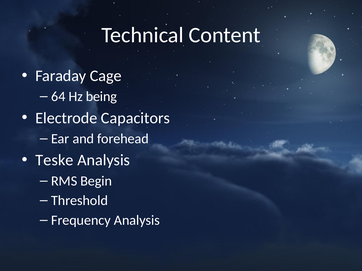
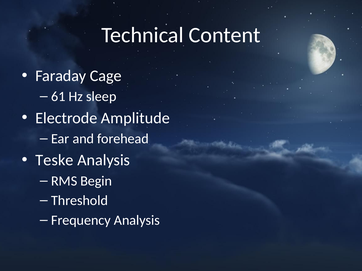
64: 64 -> 61 (58, 97)
being: being -> sleep (101, 97)
Capacitors: Capacitors -> Amplitude (135, 118)
